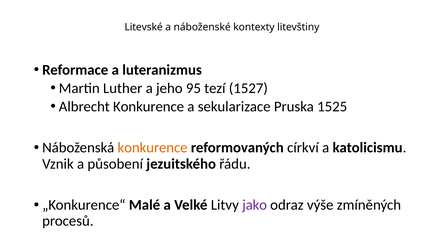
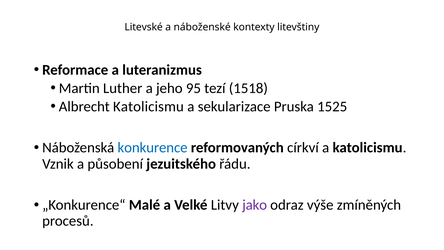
1527: 1527 -> 1518 (248, 88)
Albrecht Konkurence: Konkurence -> Katolicismu (148, 106)
konkurence colour: orange -> blue (153, 148)
